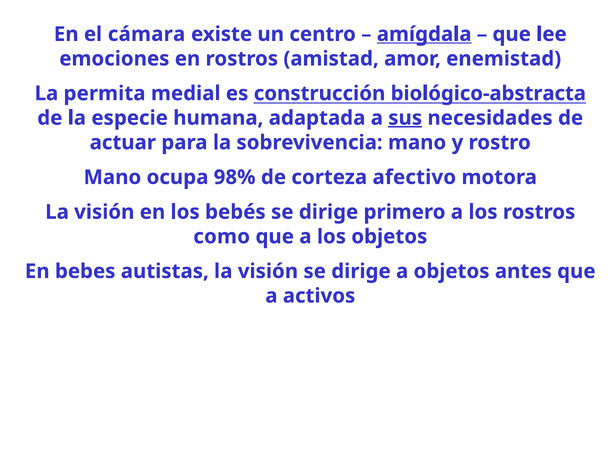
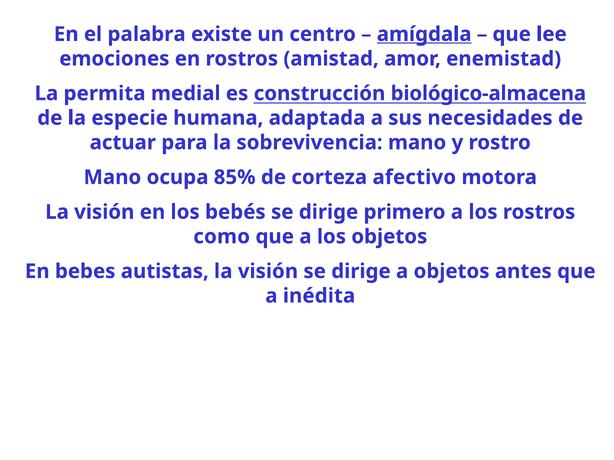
cámara: cámara -> palabra (147, 34)
biológico-abstracta: biológico-abstracta -> biológico-almacena (488, 94)
sus underline: present -> none (405, 118)
98%: 98% -> 85% (235, 177)
activos: activos -> inédita (319, 296)
